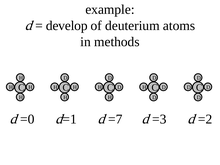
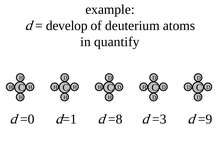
methods: methods -> quantify (117, 42)
=7: =7 -> =8 (115, 119)
=2: =2 -> =9 (205, 119)
